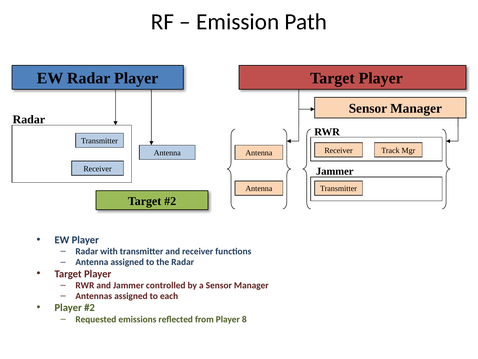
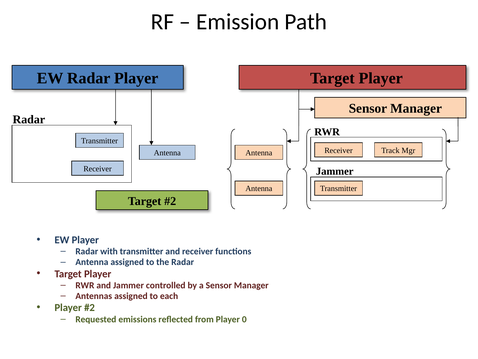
8: 8 -> 0 (244, 319)
